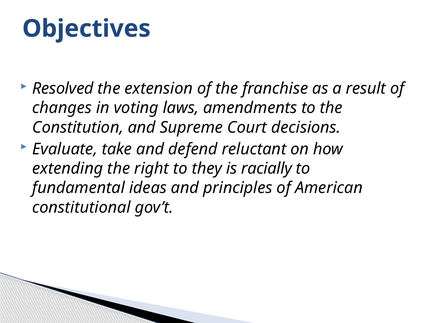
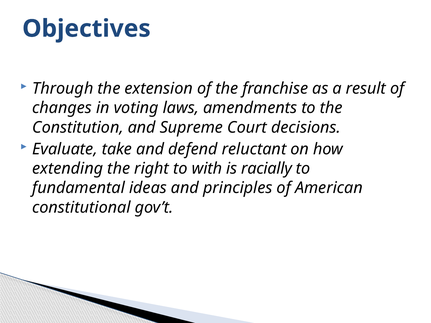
Resolved: Resolved -> Through (63, 89)
they: they -> with (207, 169)
